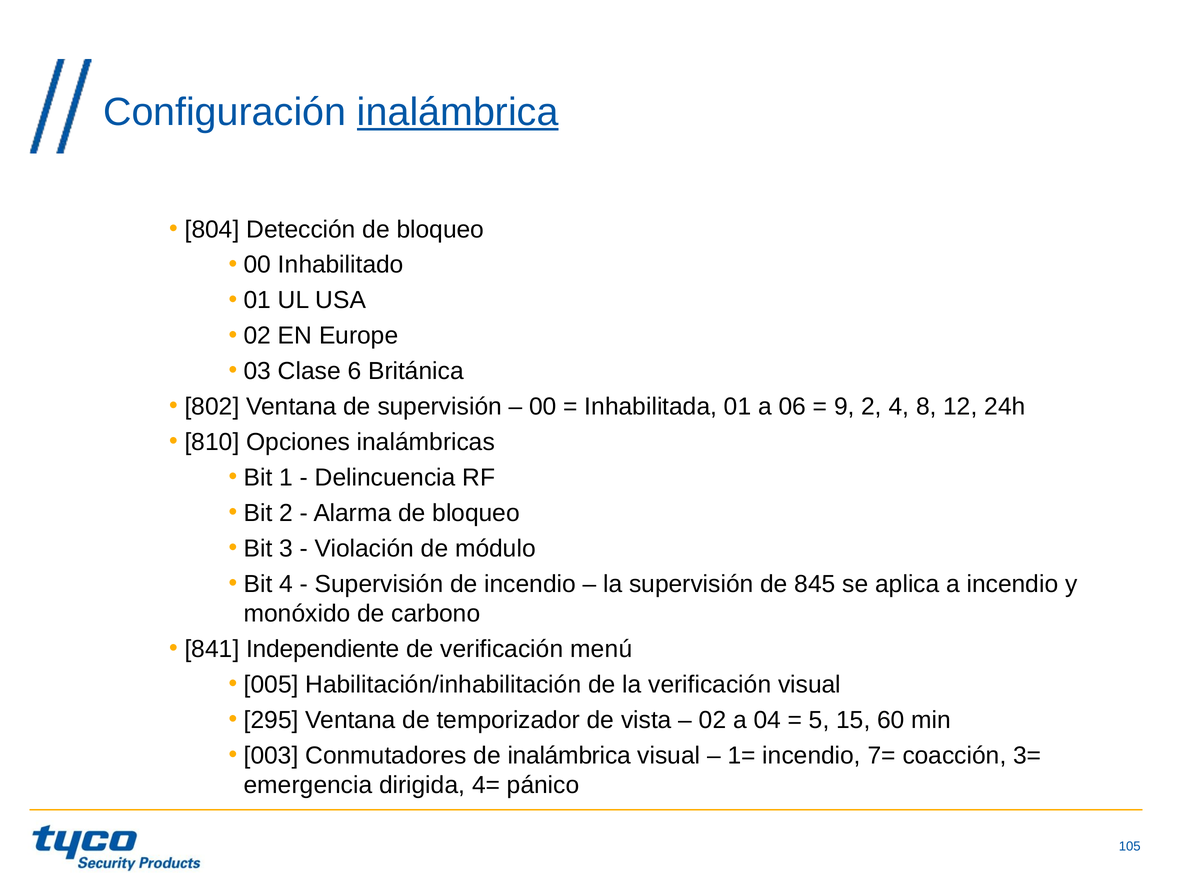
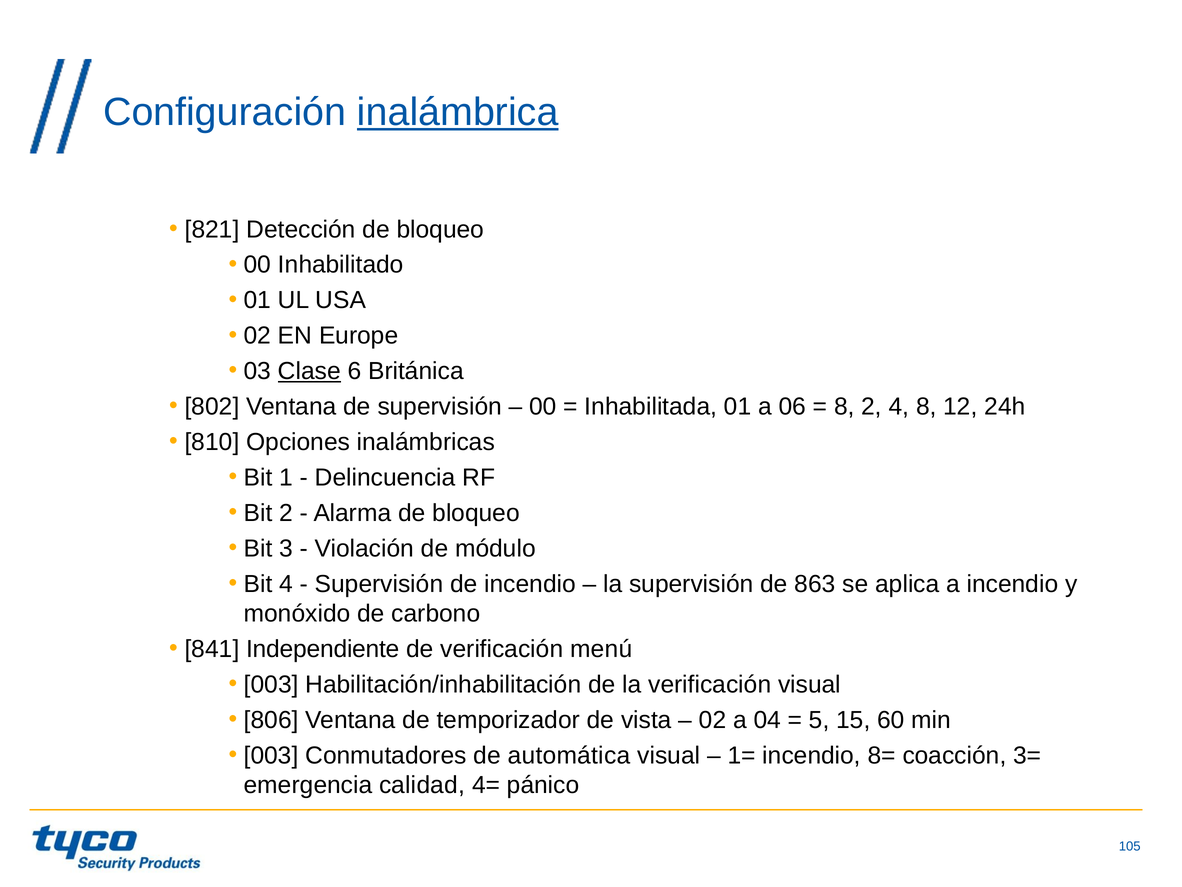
804: 804 -> 821 (212, 229)
Clase underline: none -> present (309, 371)
9: 9 -> 8 (844, 407)
845: 845 -> 863 (815, 584)
005: 005 -> 003 (271, 684)
295: 295 -> 806 (271, 720)
de inalámbrica: inalámbrica -> automática (569, 755)
7=: 7= -> 8= (882, 755)
dirigida: dirigida -> calidad (422, 785)
